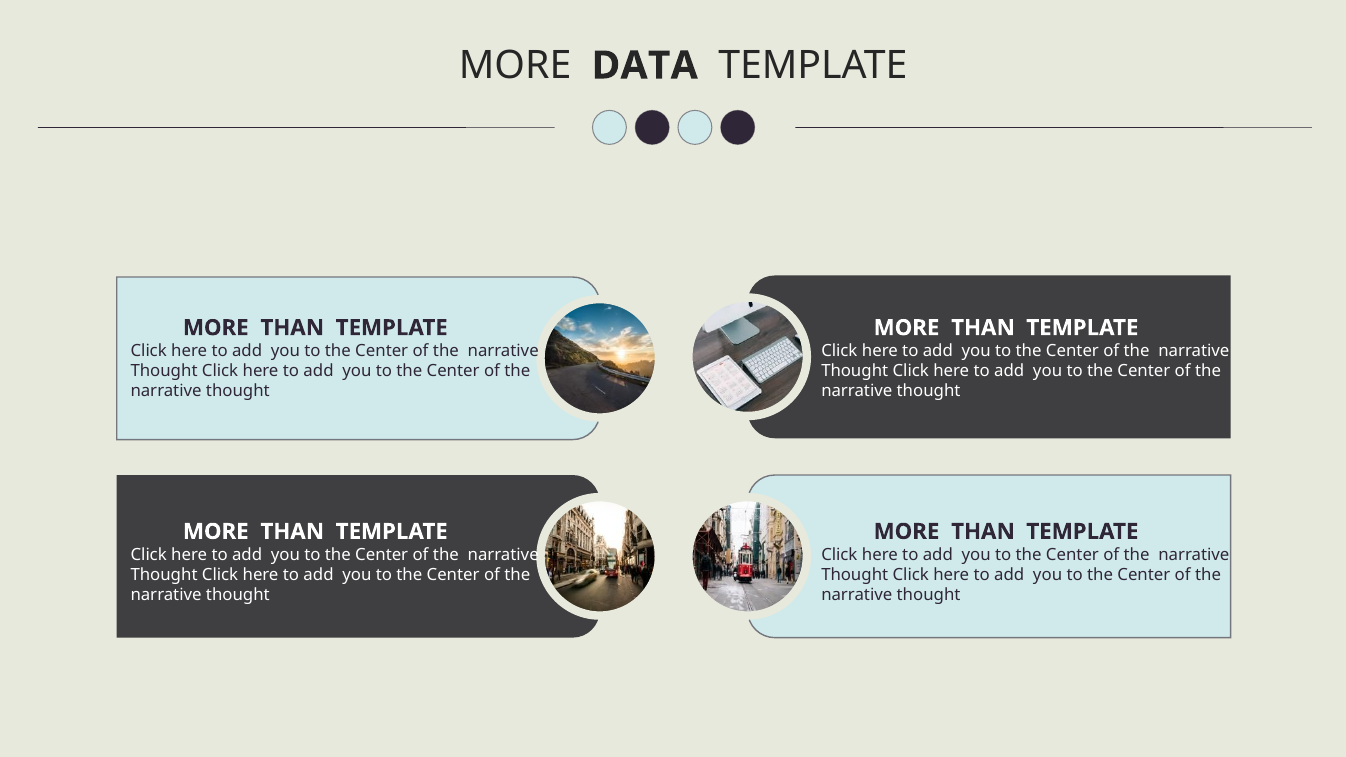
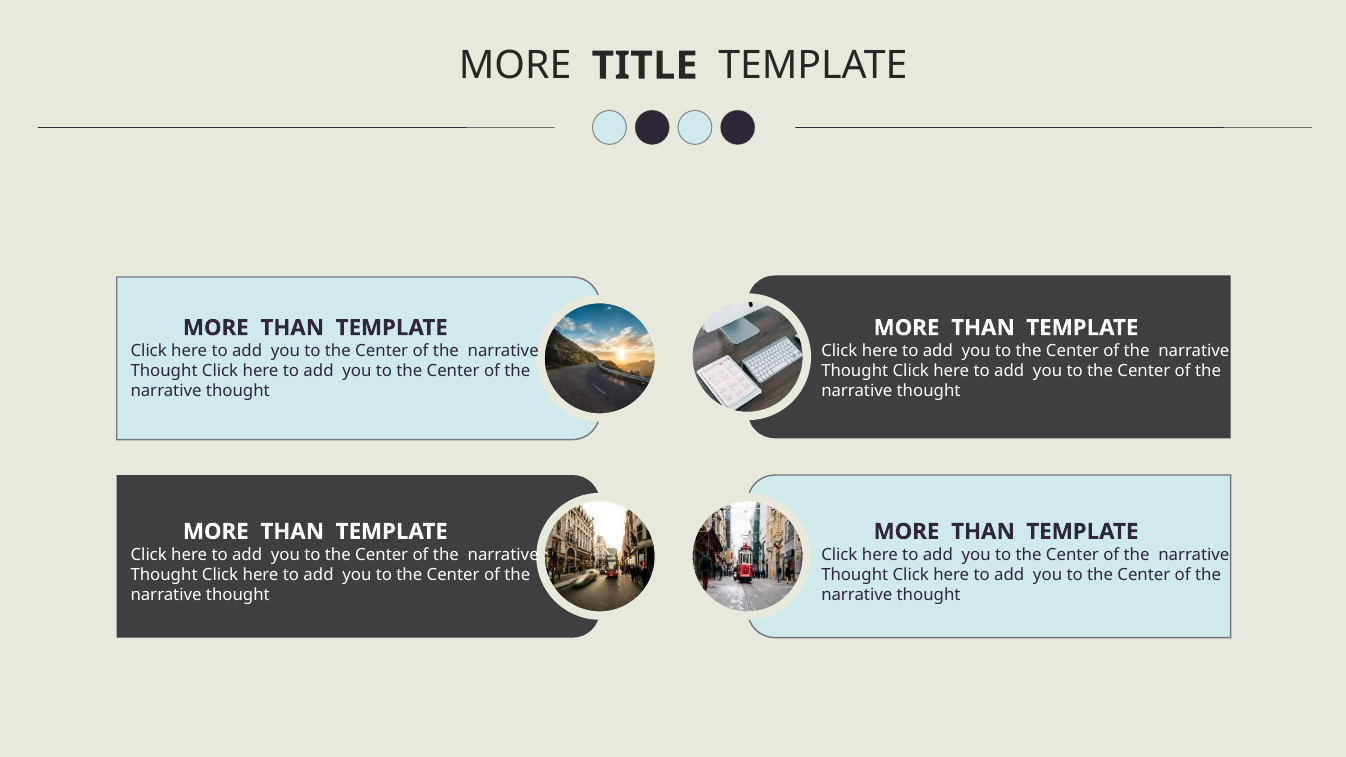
DATA: DATA -> TITLE (645, 66)
